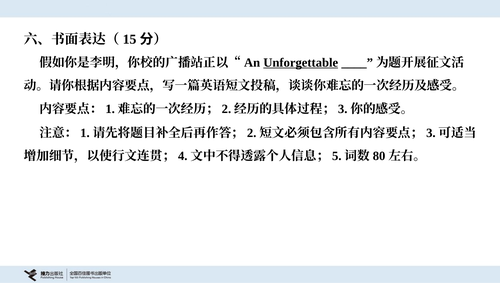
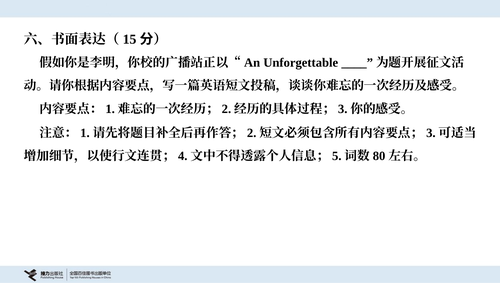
Unforgettable underline: present -> none (301, 63)
